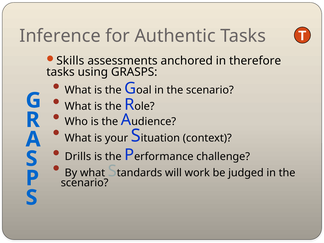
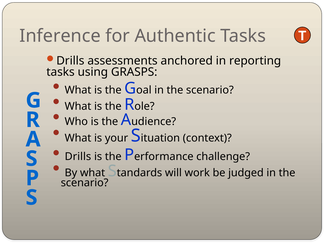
Skills: Skills -> Drills (70, 61)
therefore: therefore -> reporting (255, 61)
